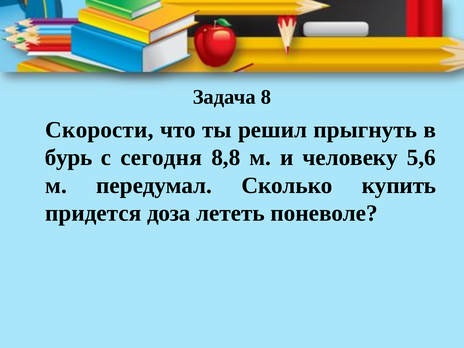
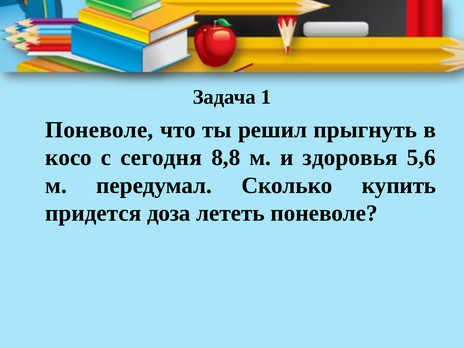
8: 8 -> 1 (266, 97)
Скорости: Скорости -> Поневоле (99, 130)
бурь: бурь -> косо (69, 158)
человеку: человеку -> здоровья (350, 158)
